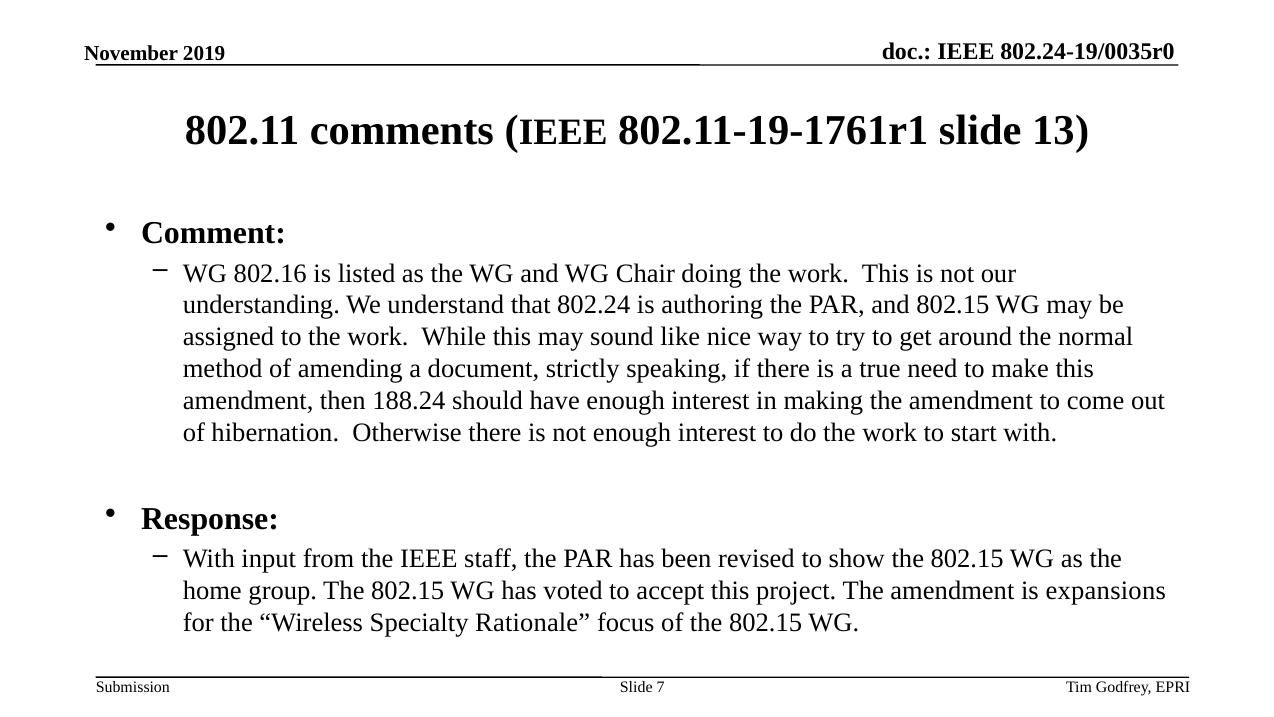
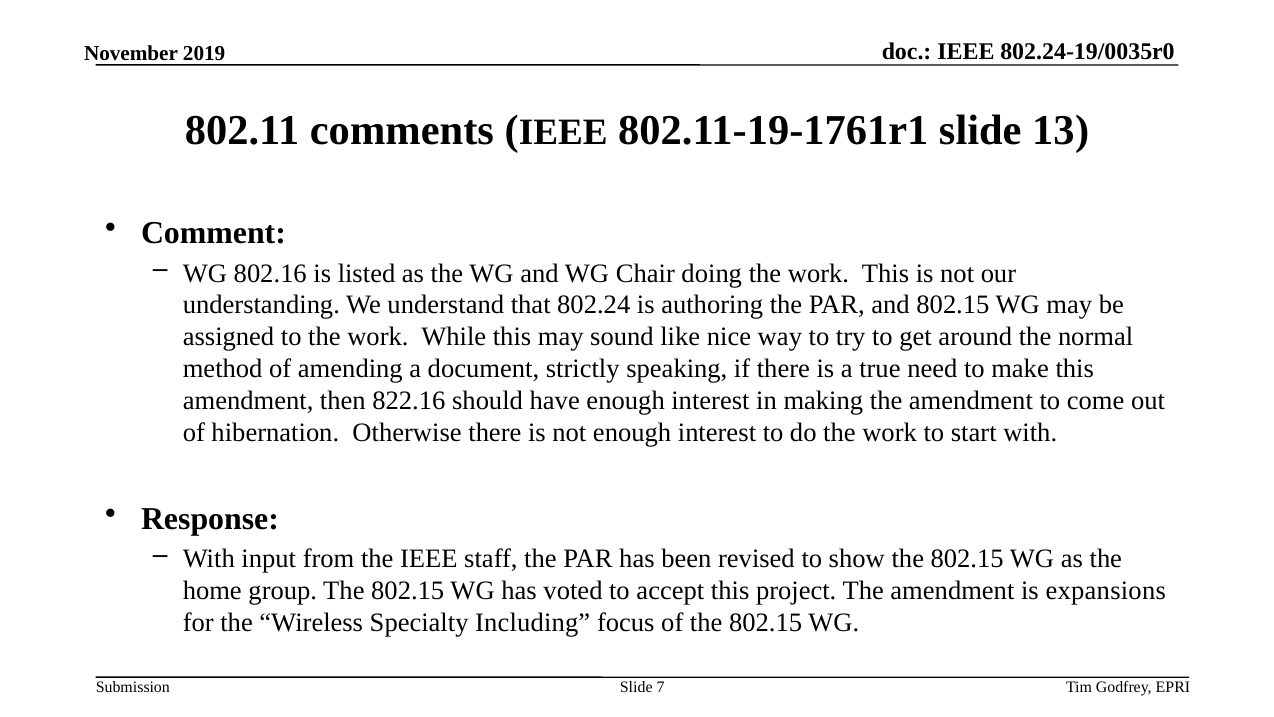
188.24: 188.24 -> 822.16 (409, 401)
Rationale: Rationale -> Including (533, 622)
